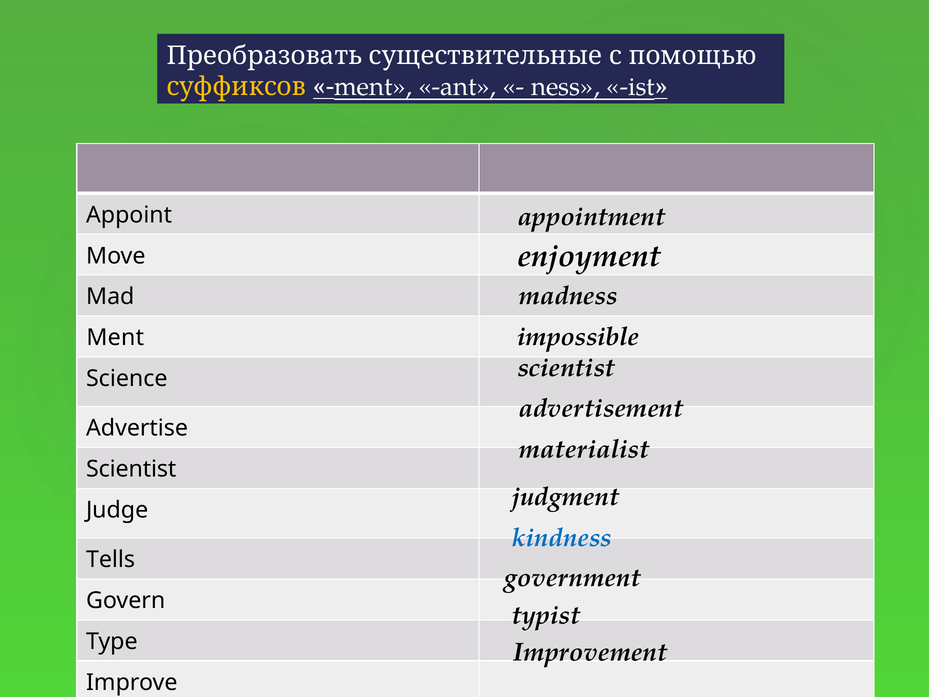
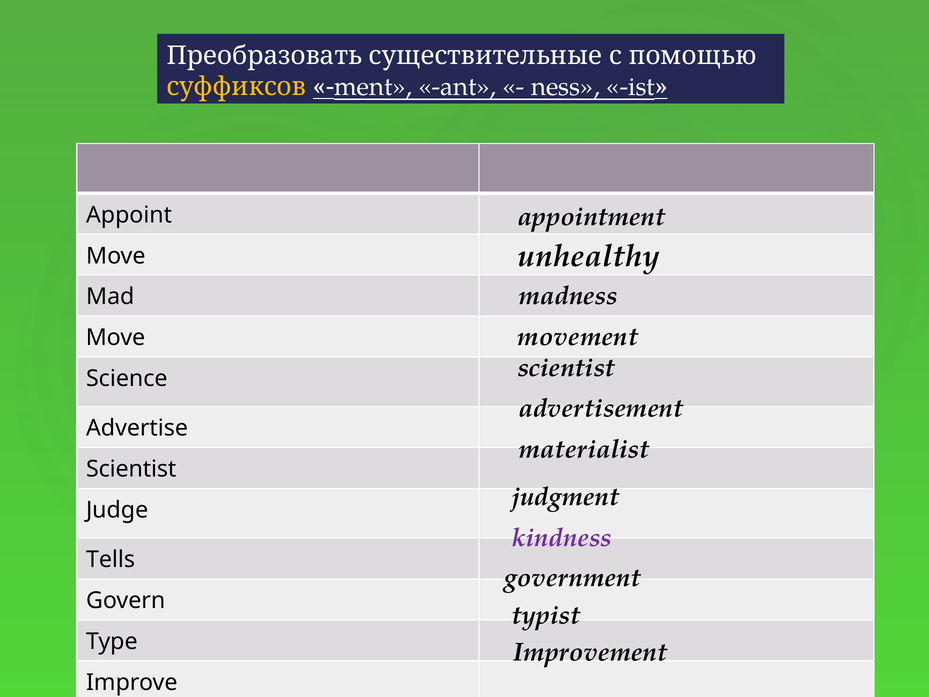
enjoyment: enjoyment -> unhealthy (589, 256)
impossible: impossible -> movement (578, 336)
Ment: Ment -> Move (115, 338)
kindness colour: blue -> purple (562, 537)
